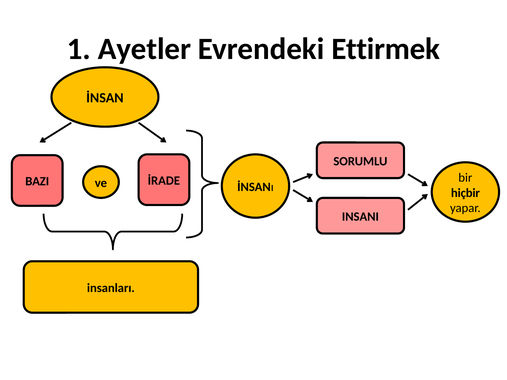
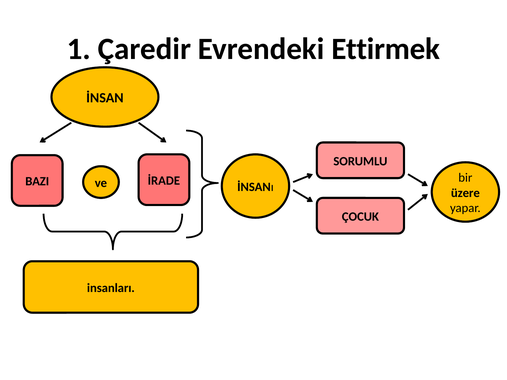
Ayetler: Ayetler -> Çaredir (144, 49)
hiçbir: hiçbir -> üzere (465, 193)
INSANI: INSANI -> ÇOCUK (360, 217)
